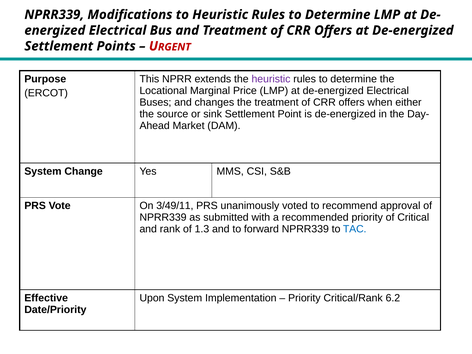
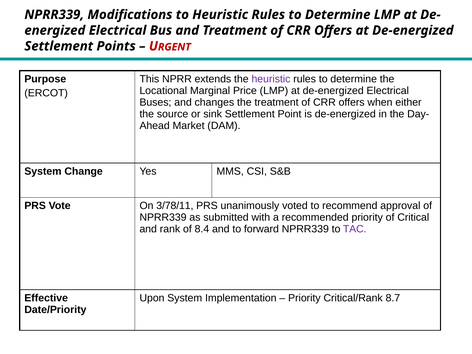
3/49/11: 3/49/11 -> 3/78/11 (175, 206)
1.3: 1.3 -> 8.4 (202, 229)
TAC colour: blue -> purple (355, 229)
6.2: 6.2 -> 8.7 (393, 298)
